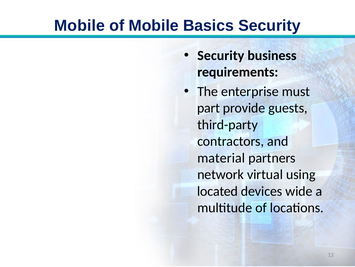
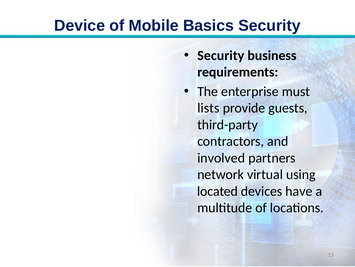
Mobile: Mobile -> Device (80, 26)
part: part -> lists (208, 108)
material: material -> involved (221, 158)
wide: wide -> have (299, 191)
